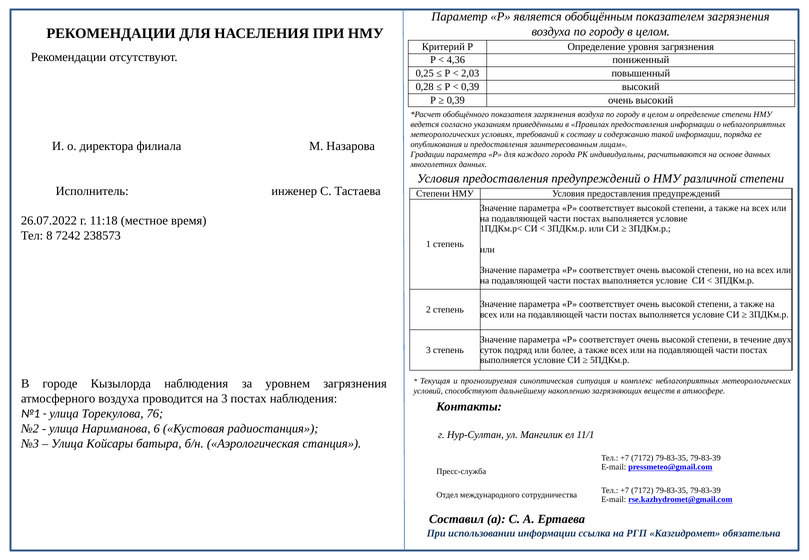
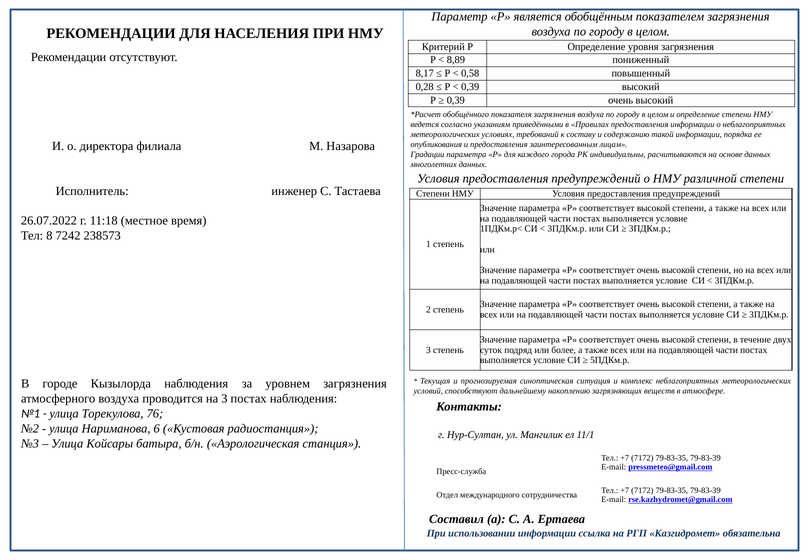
4,36: 4,36 -> 8,89 (456, 60)
0,25: 0,25 -> 8,17 (425, 73)
2,03: 2,03 -> 0,58 (470, 73)
